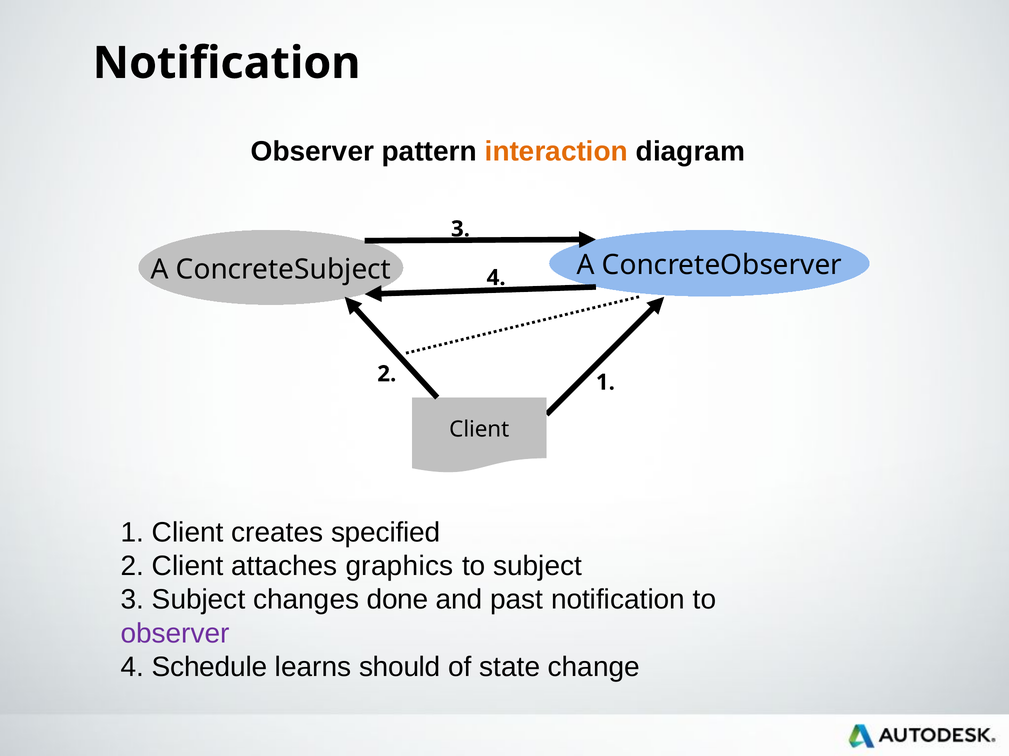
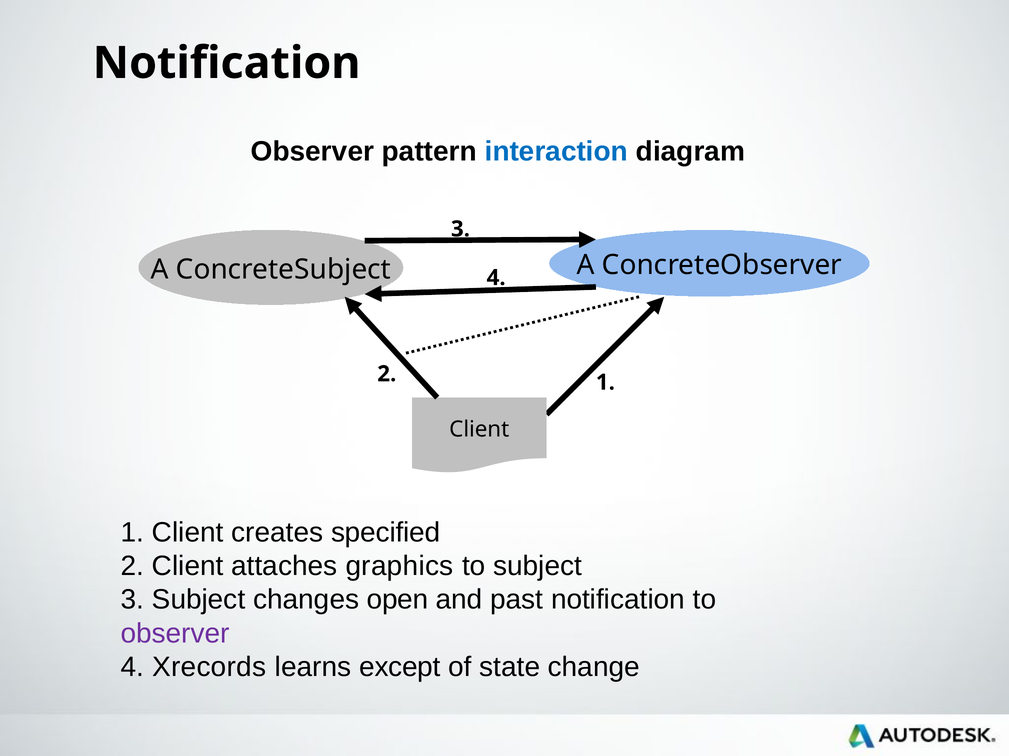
interaction colour: orange -> blue (556, 152)
done: done -> open (398, 600)
Schedule: Schedule -> Xrecords (209, 668)
should: should -> except (400, 668)
